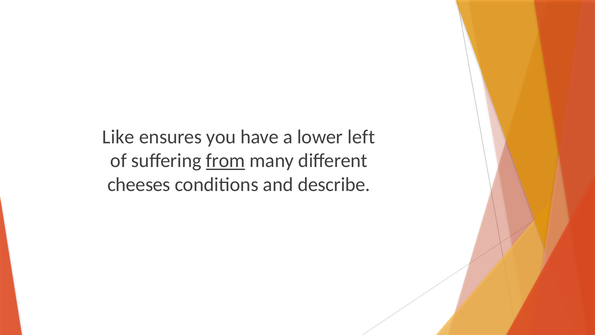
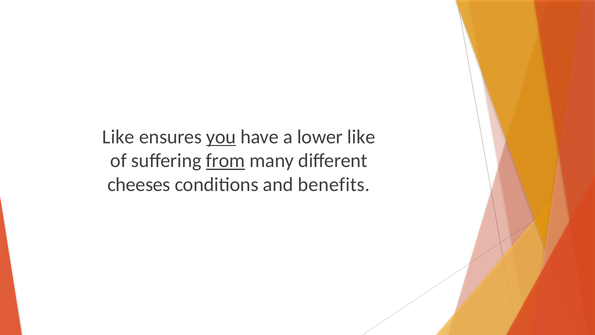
you underline: none -> present (221, 137)
lower left: left -> like (361, 137)
describe: describe -> benefits (334, 184)
